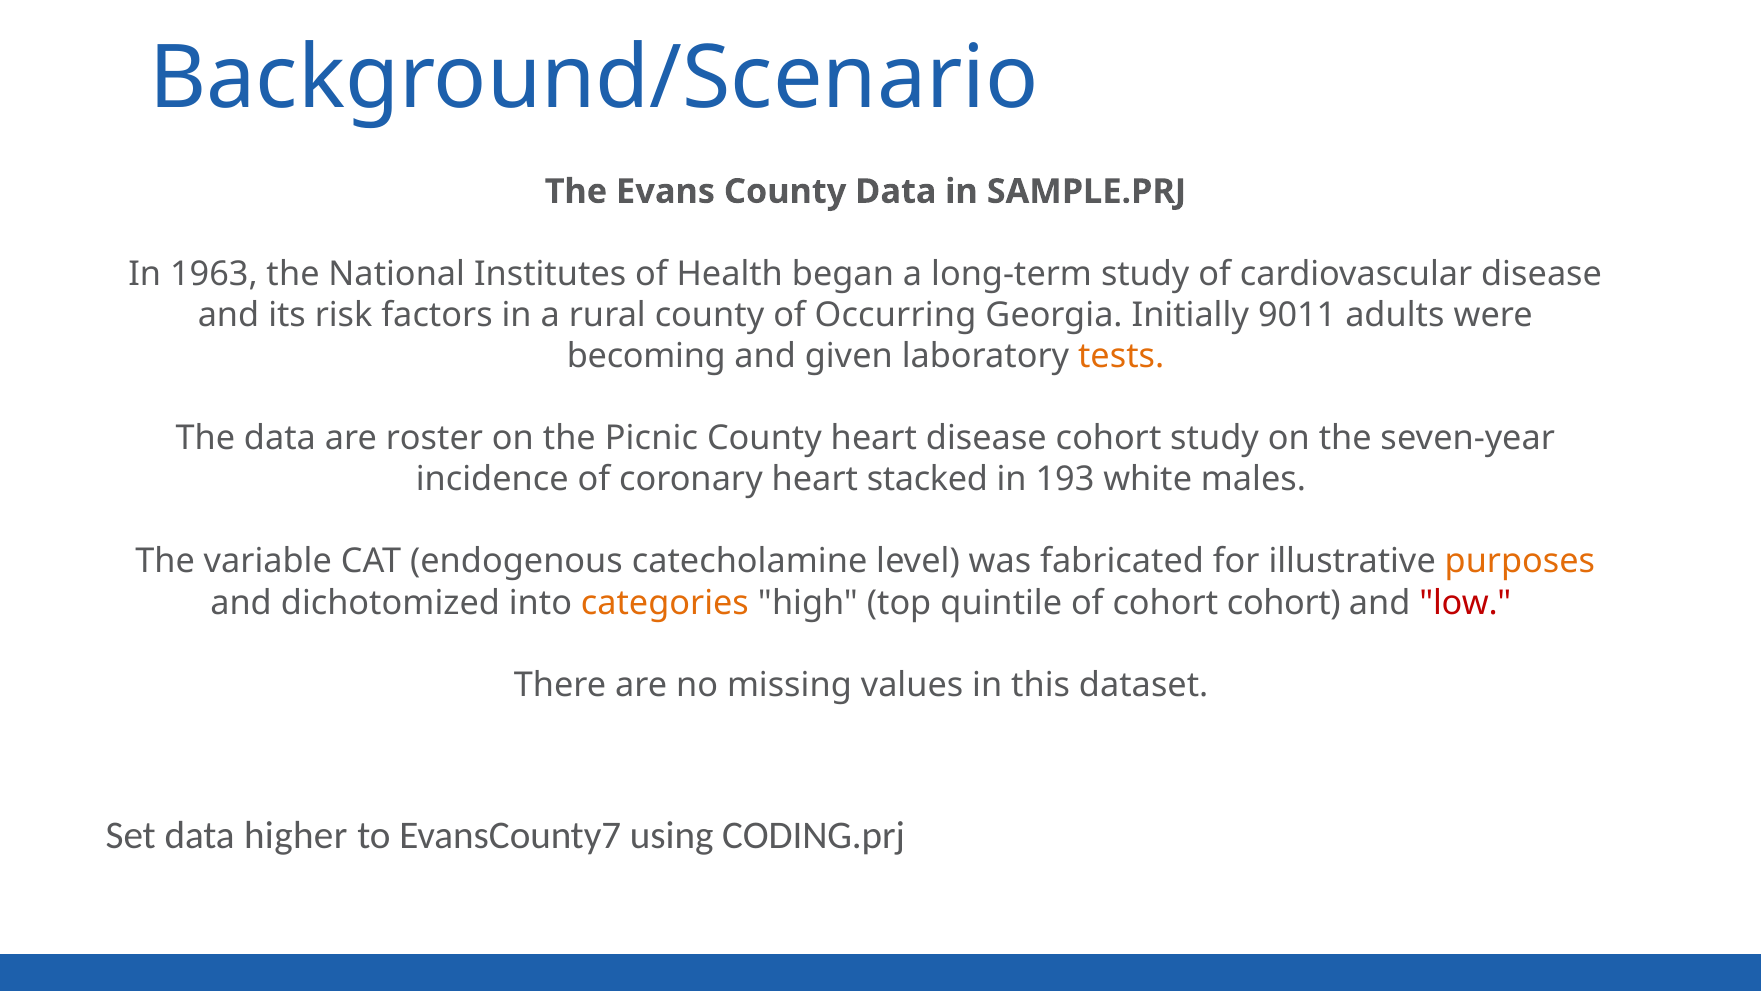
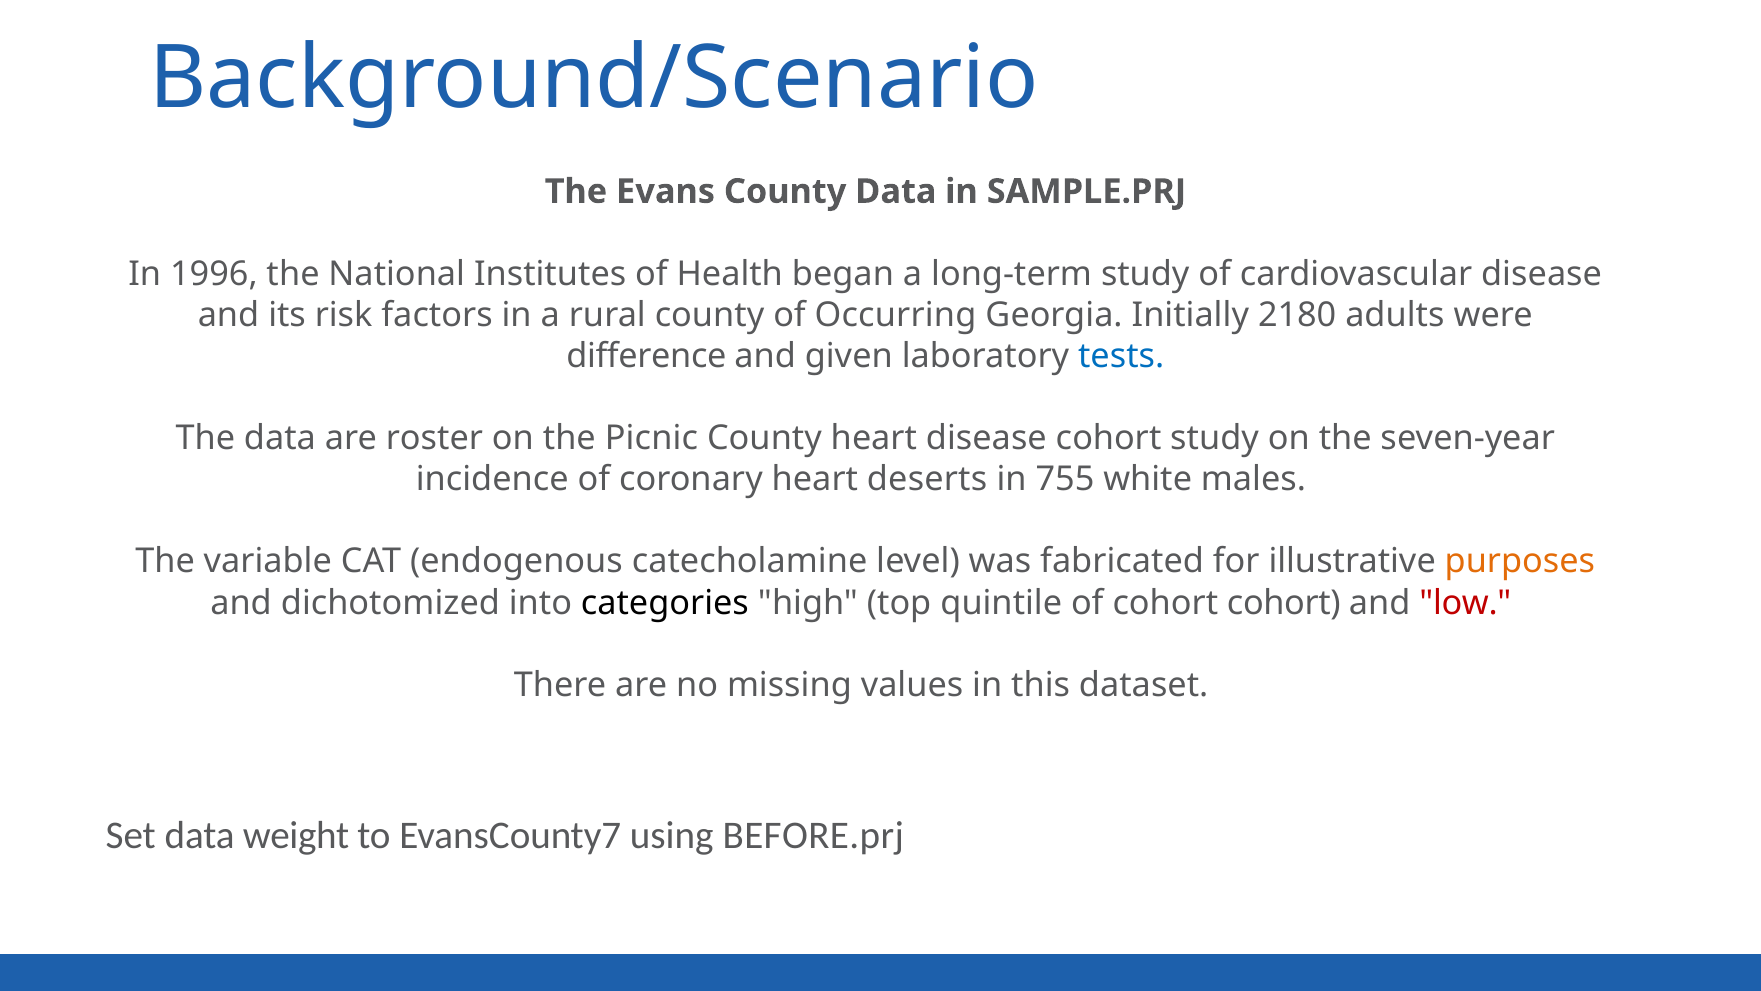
1963: 1963 -> 1996 (214, 274)
9011: 9011 -> 2180 (1297, 315)
becoming: becoming -> difference (646, 356)
tests colour: orange -> blue (1121, 356)
stacked: stacked -> deserts (927, 479)
193: 193 -> 755 (1065, 479)
categories colour: orange -> black (665, 603)
higher: higher -> weight (296, 835)
CODING.prj: CODING.prj -> BEFORE.prj (813, 835)
